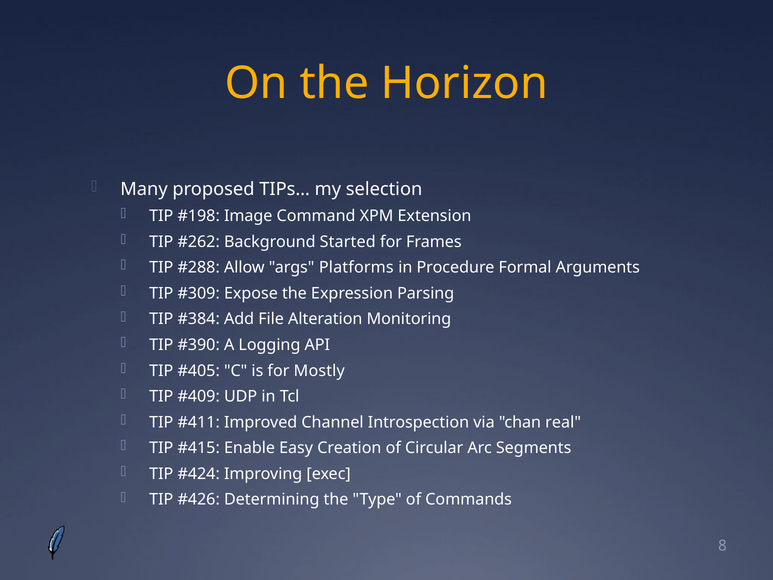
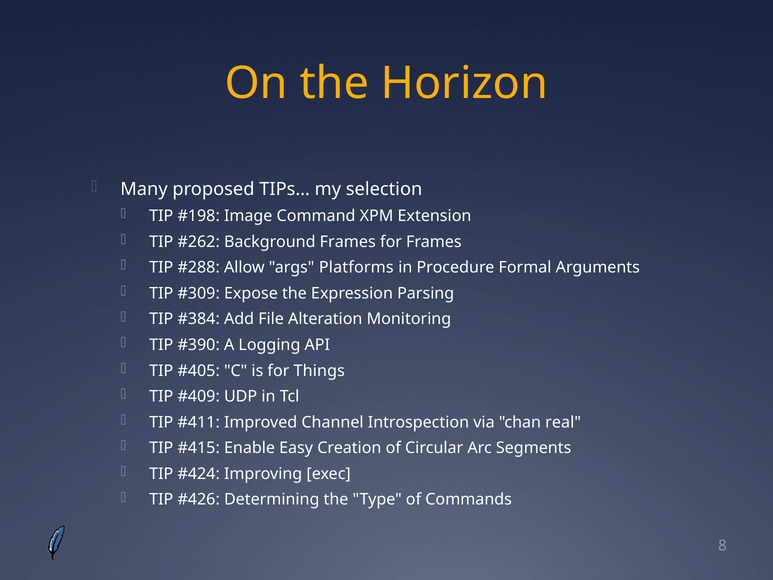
Background Started: Started -> Frames (348, 242)
Mostly: Mostly -> Things (319, 371)
